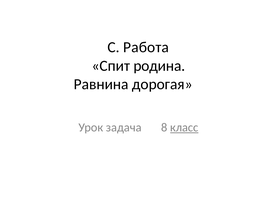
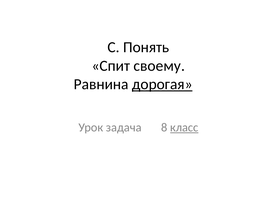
Работа: Работа -> Понять (146, 47)
родина: родина -> своему (159, 66)
дорогая underline: none -> present (162, 84)
